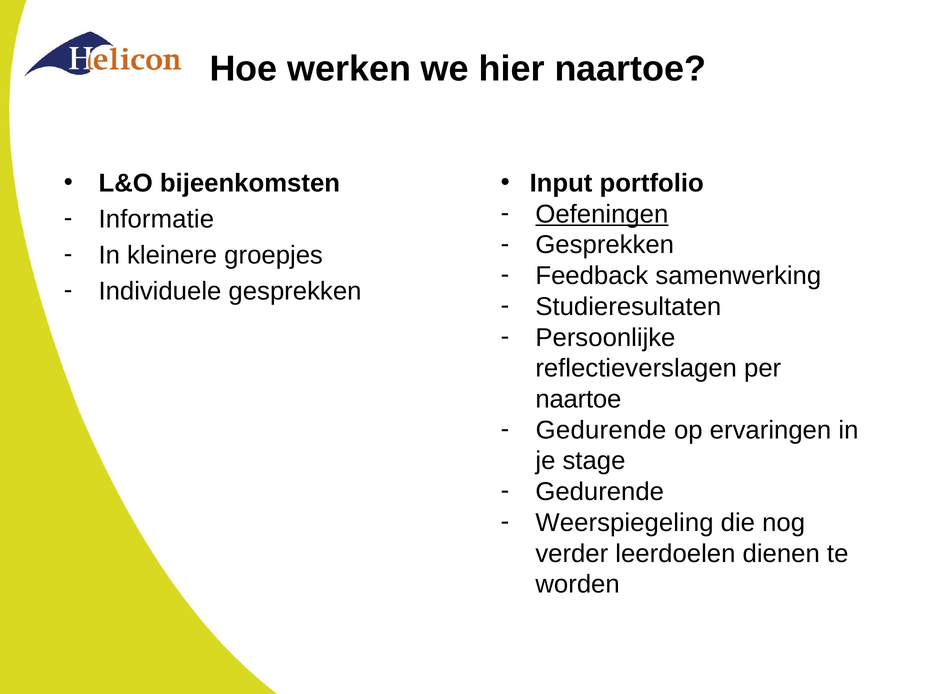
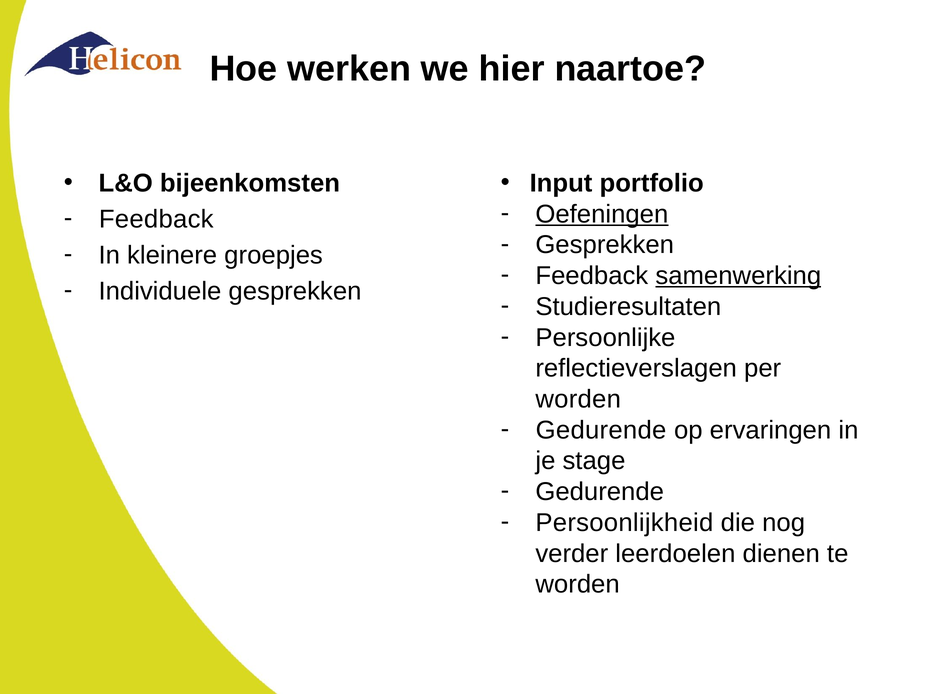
Informatie: Informatie -> Feedback (156, 219)
samenwerking underline: none -> present (738, 276)
naartoe: naartoe -> worden (578, 399)
Weerspiegeling: Weerspiegeling -> Persoonlijkheid (624, 523)
